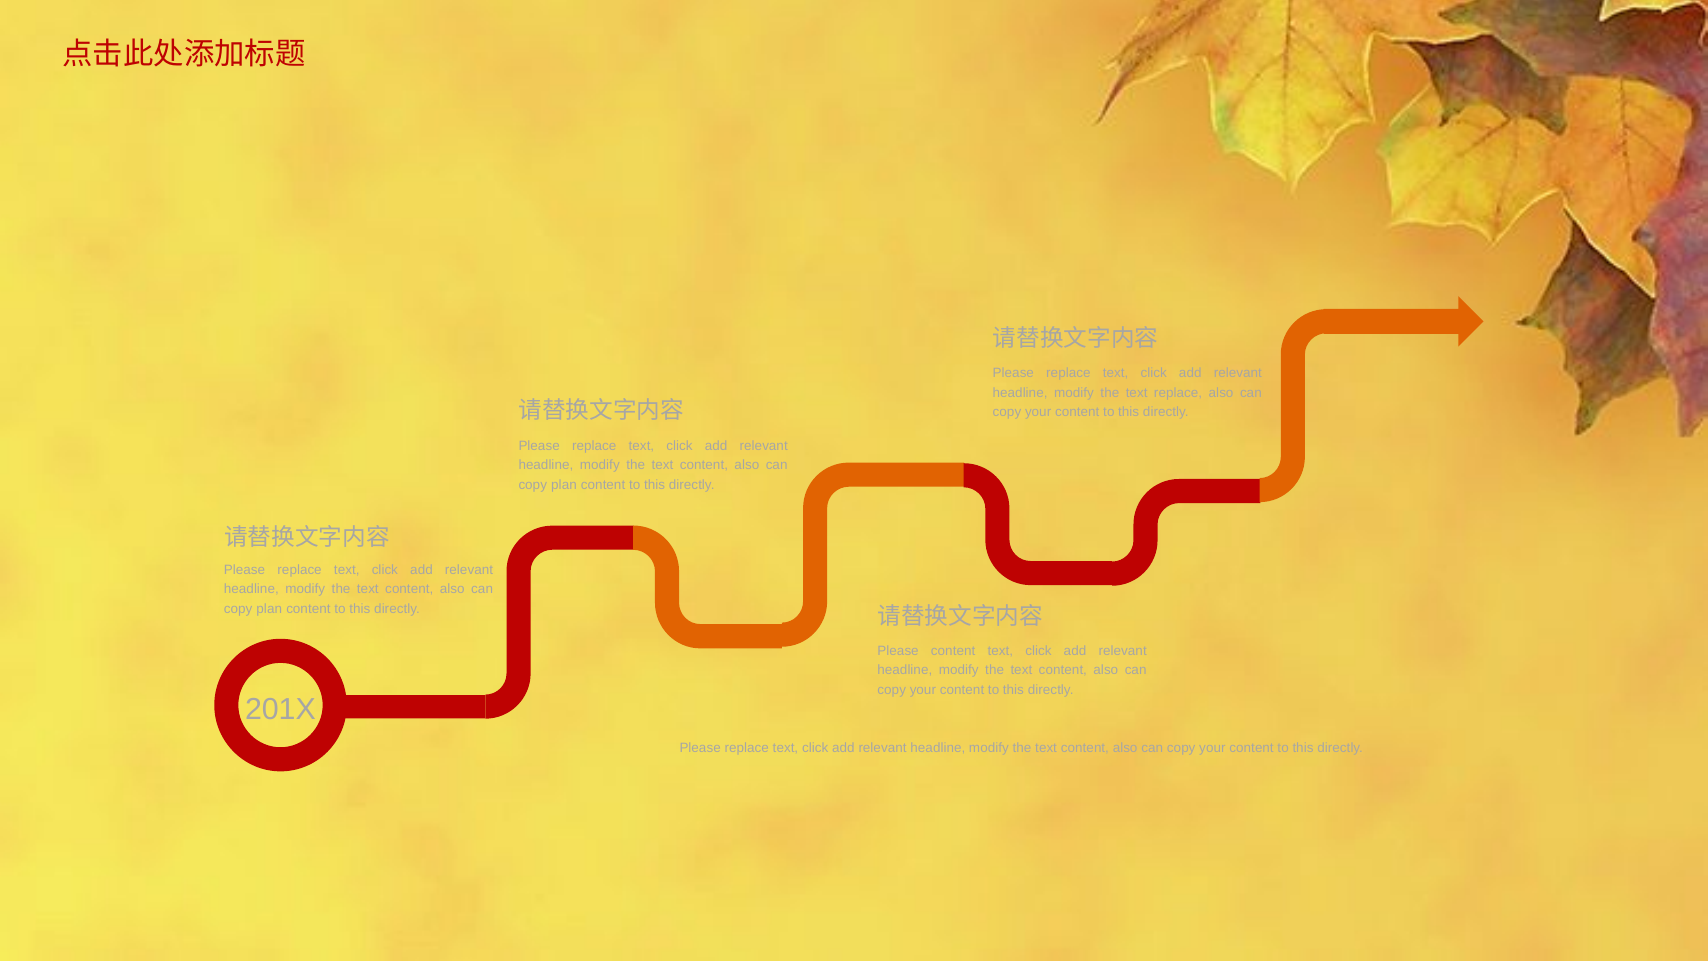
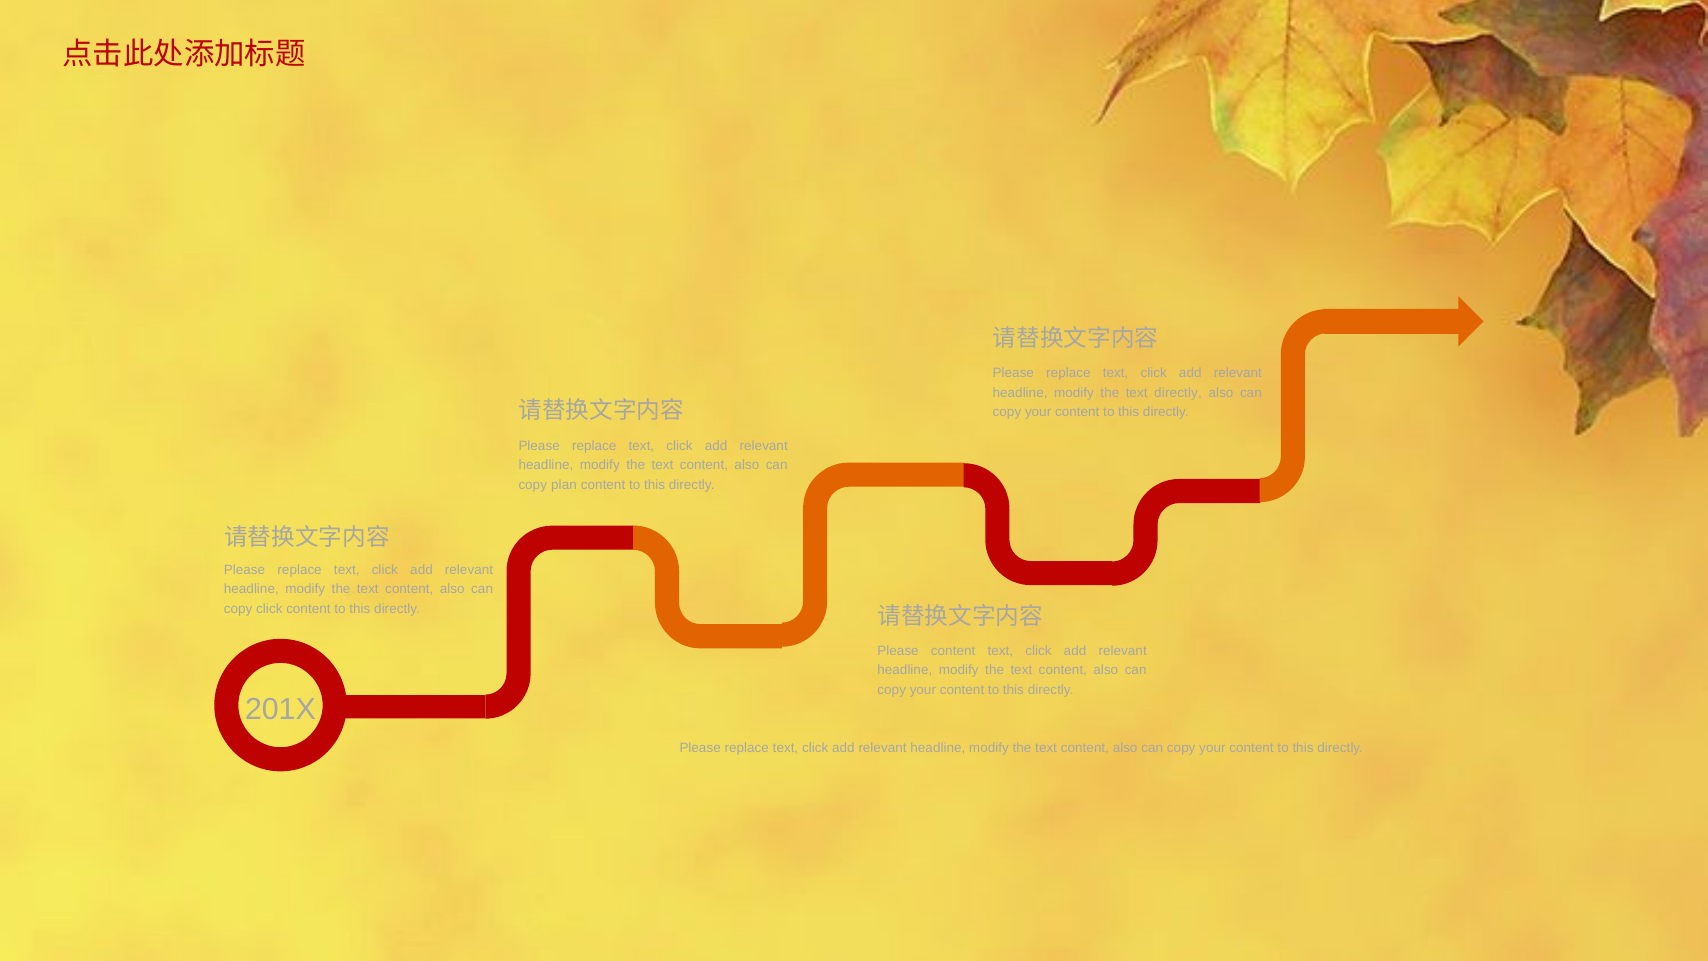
text replace: replace -> directly (1178, 393)
plan: plan -> click (269, 608)
